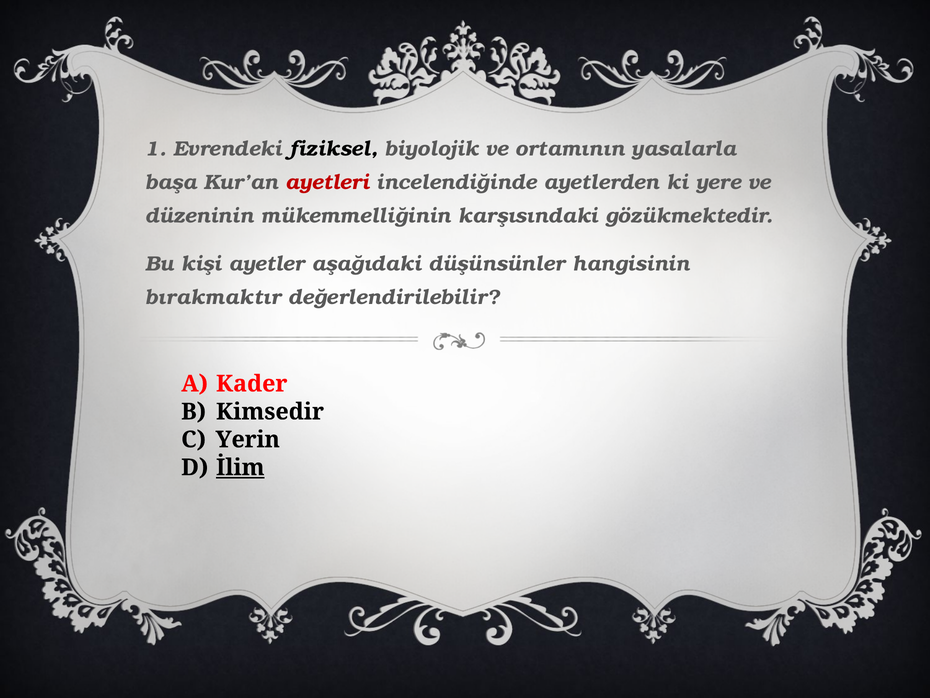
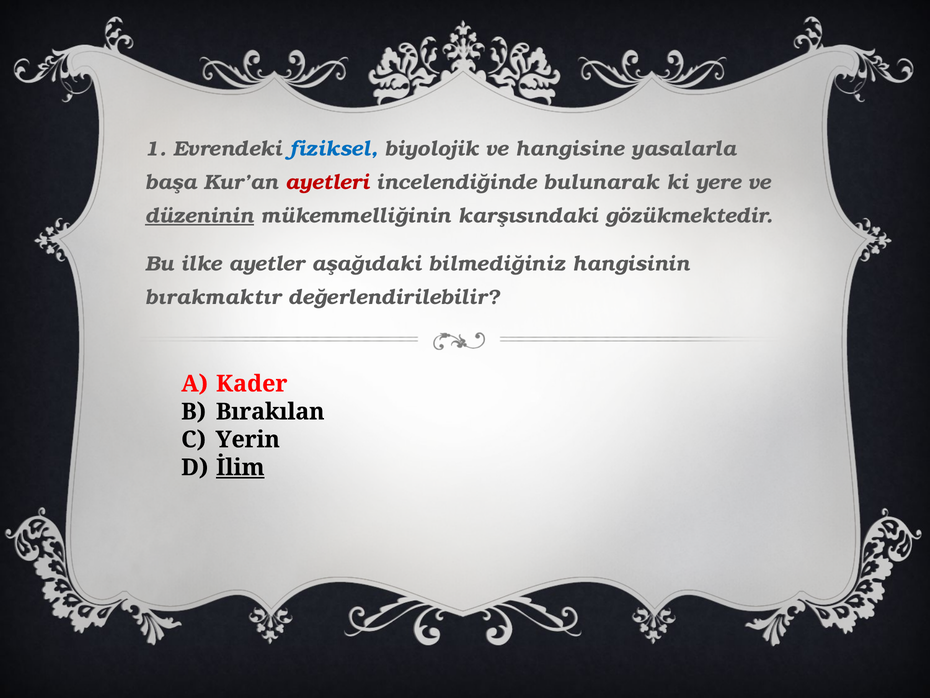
fiziksel colour: black -> blue (334, 149)
ortamının: ortamının -> hangisine (570, 149)
ayetlerden: ayetlerden -> bulunarak (601, 182)
düzeninin underline: none -> present (199, 216)
kişi: kişi -> ilke (201, 264)
düşünsünler: düşünsünler -> bilmediğiniz (497, 264)
Kimsedir: Kimsedir -> Bırakılan (270, 411)
